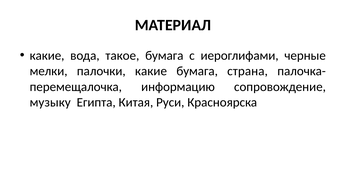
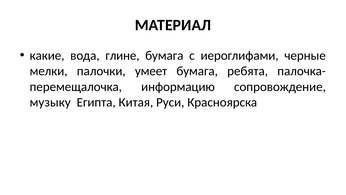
такое: такое -> глине (122, 55)
палочки какие: какие -> умеет (151, 71)
страна: страна -> ребята (248, 71)
